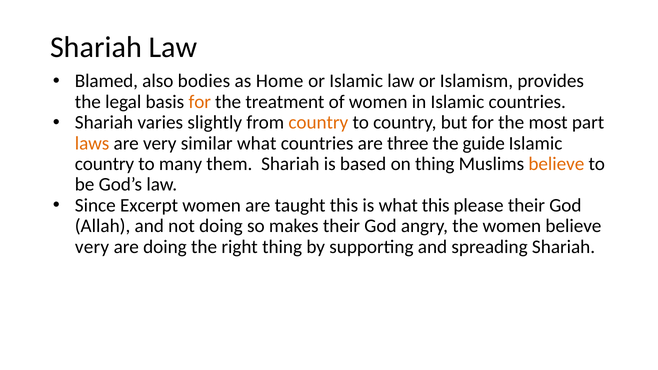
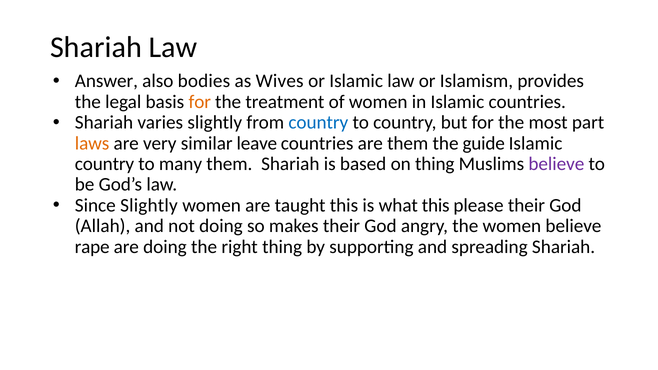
Blamed: Blamed -> Answer (106, 81)
Home: Home -> Wives (280, 81)
country colour: orange -> blue (318, 122)
similar what: what -> leave (257, 143)
are three: three -> them (408, 143)
believe colour: orange -> purple (556, 164)
Since Excerpt: Excerpt -> Slightly (149, 205)
very: very -> rape (92, 247)
